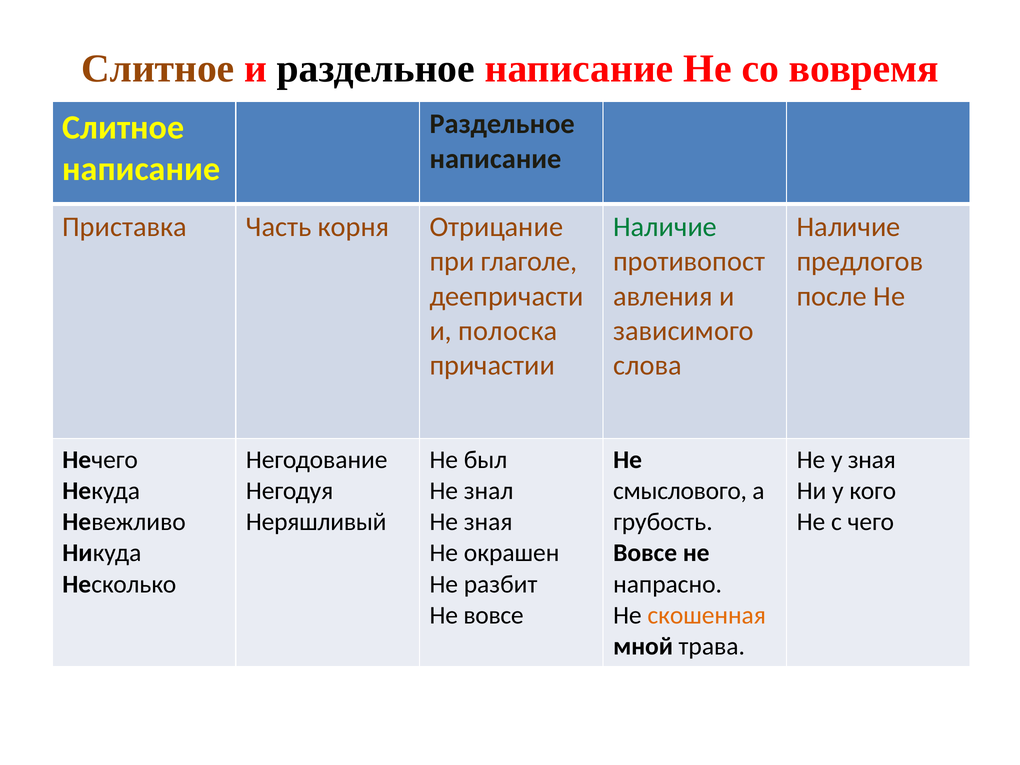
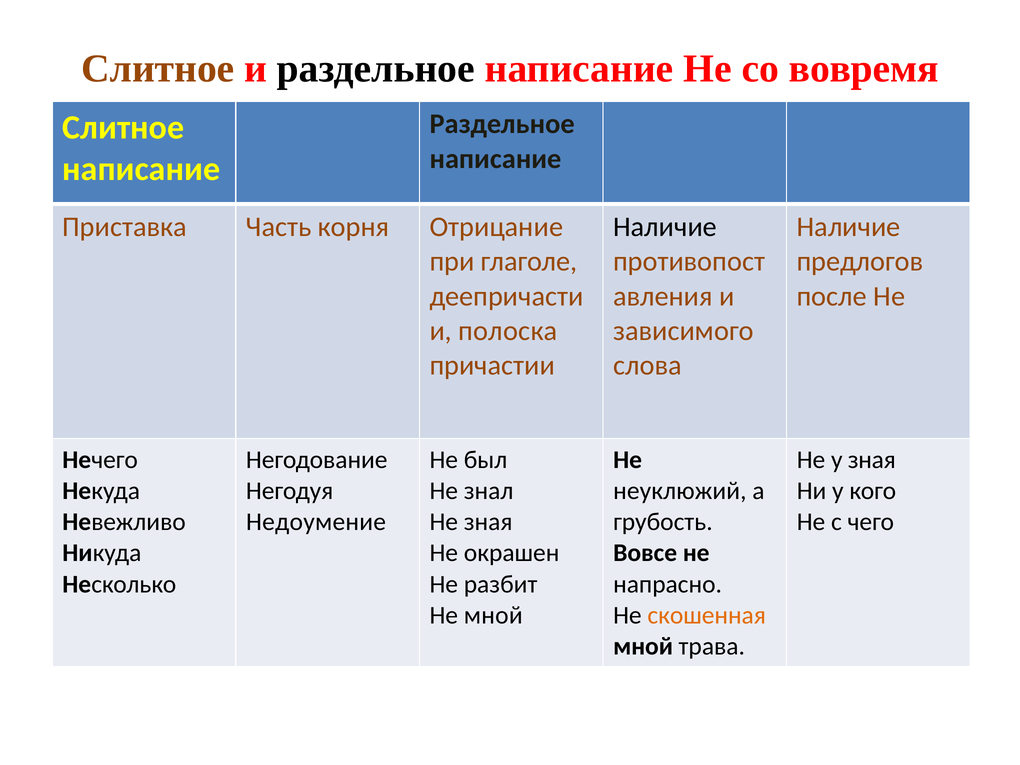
Наличие colour: green -> black (665, 227)
смыслового: смыслового -> неуклюжий (680, 491)
Неряшливый: Неряшливый -> Недоумение (316, 522)
Не вовсе: вовсе -> мной (493, 615)
